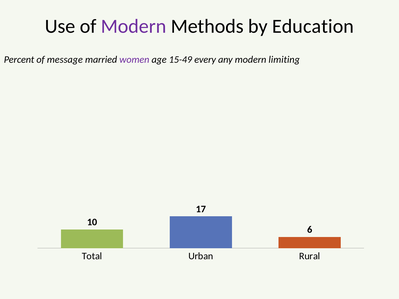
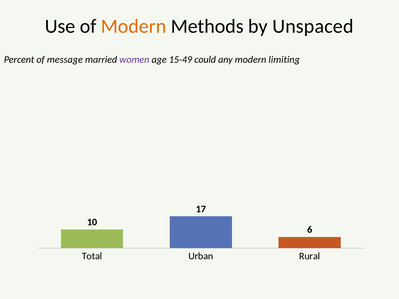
Modern colour: purple -> orange (134, 26)
Education: Education -> Unspaced (313, 26)
every: every -> could (205, 60)
